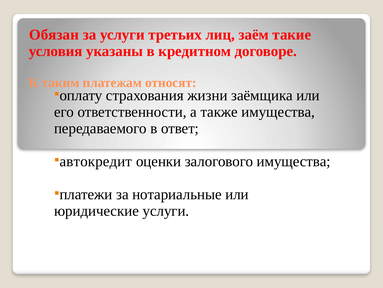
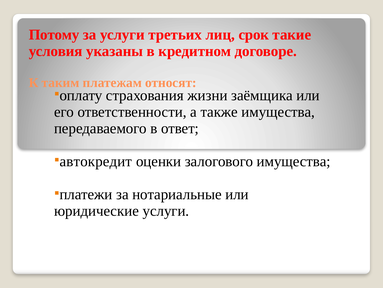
Обязан: Обязан -> Потому (54, 35)
заём: заём -> срок (254, 35)
